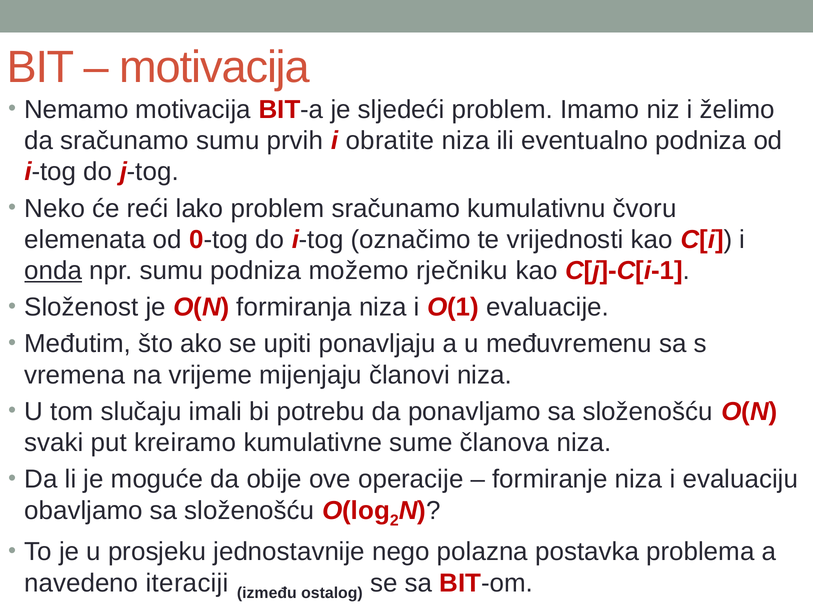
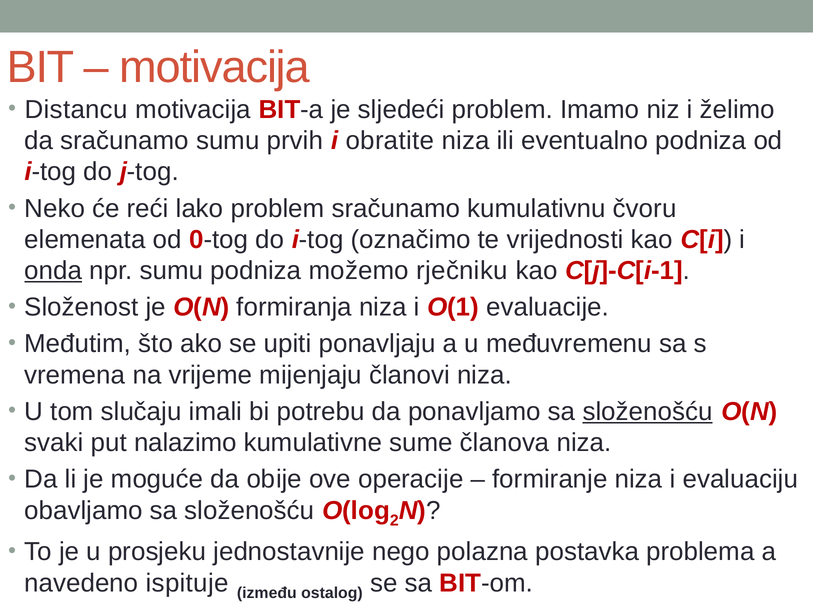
Nemamo: Nemamo -> Distancu (76, 110)
složenošću underline: none -> present (648, 411)
kreiramo: kreiramo -> nalazimo (185, 443)
iteraciji: iteraciji -> ispituje (187, 583)
